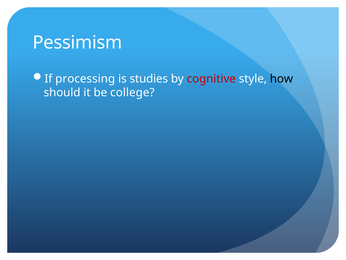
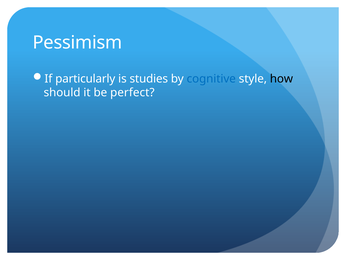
processing: processing -> particularly (85, 79)
cognitive colour: red -> blue (211, 79)
college: college -> perfect (132, 93)
